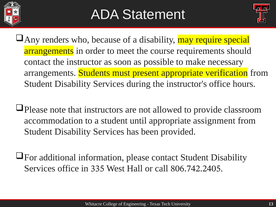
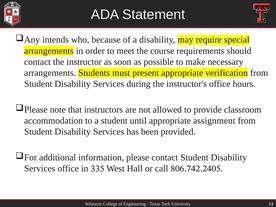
renders: renders -> intends (56, 40)
